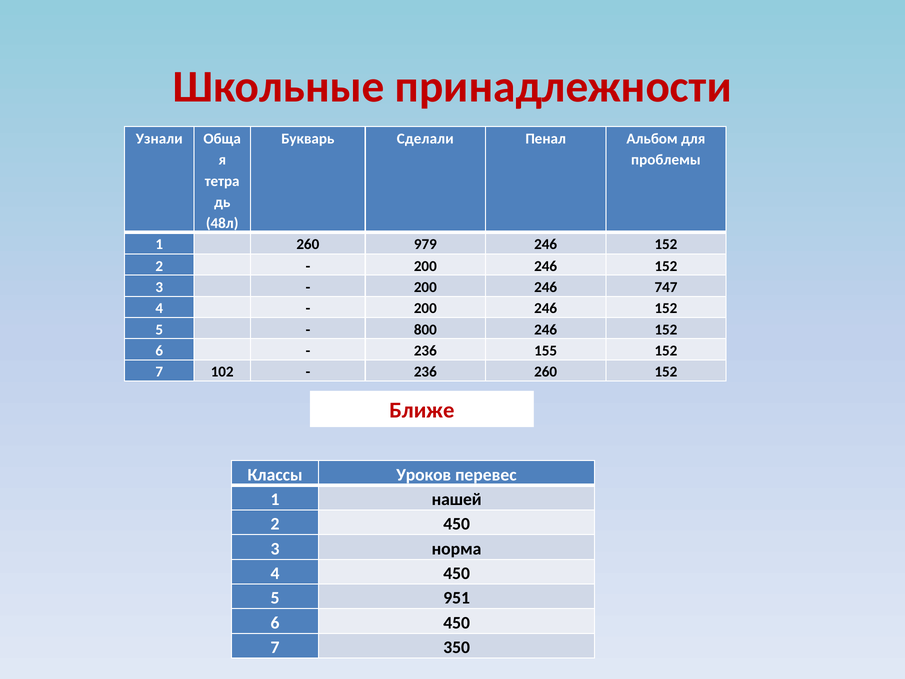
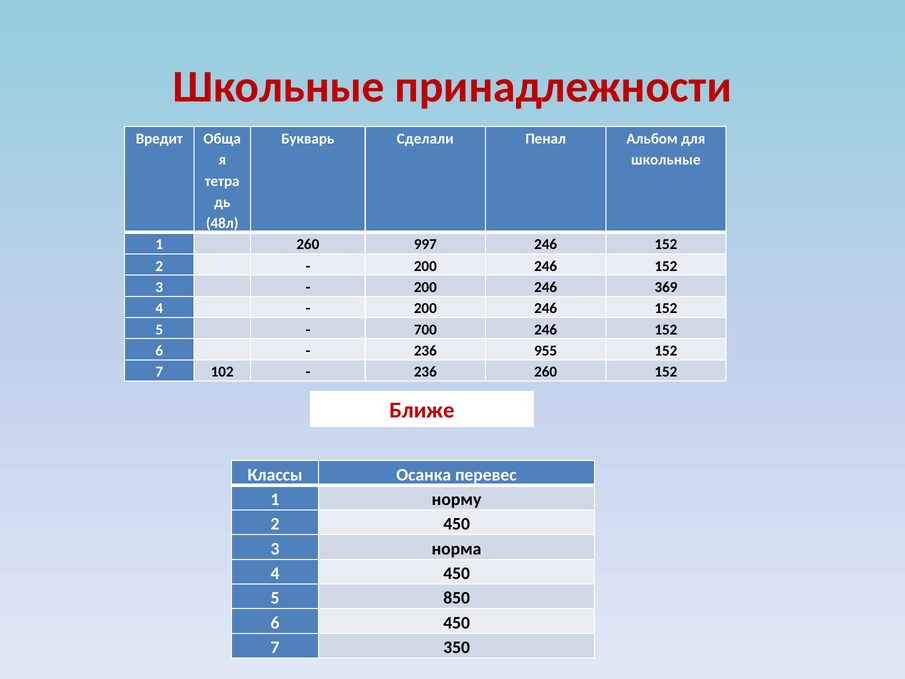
Узнали: Узнали -> Вредит (159, 139)
проблемы: проблемы -> школьные (666, 160)
979: 979 -> 997 (425, 244)
747: 747 -> 369 (666, 287)
800: 800 -> 700 (425, 329)
155: 155 -> 955 (546, 351)
Уроков: Уроков -> Осанка (424, 475)
нашей: нашей -> норму (457, 499)
951: 951 -> 850 (457, 598)
